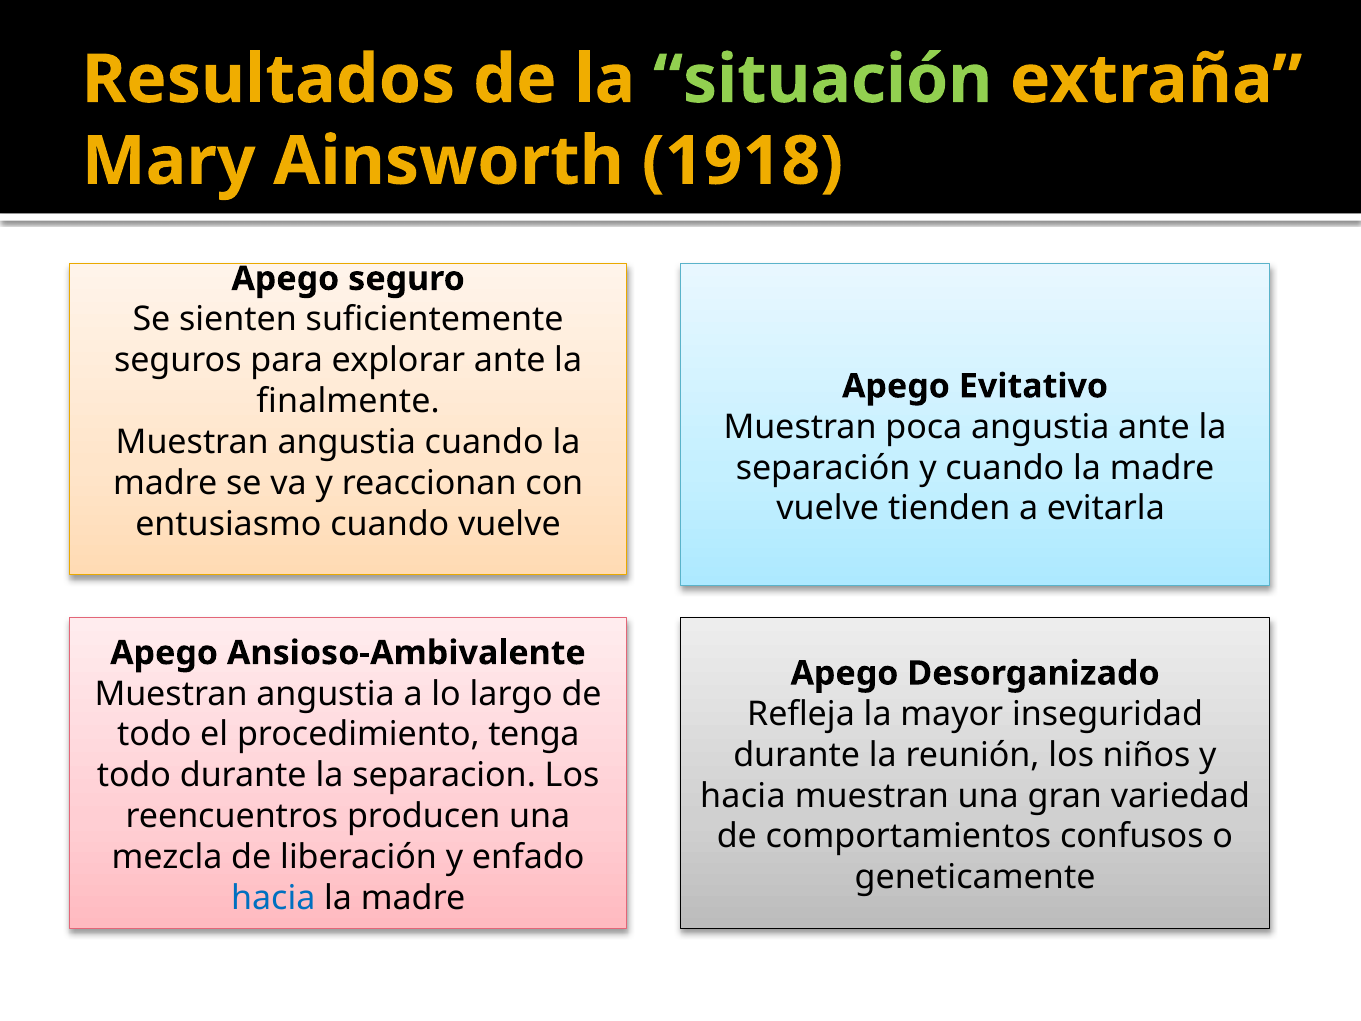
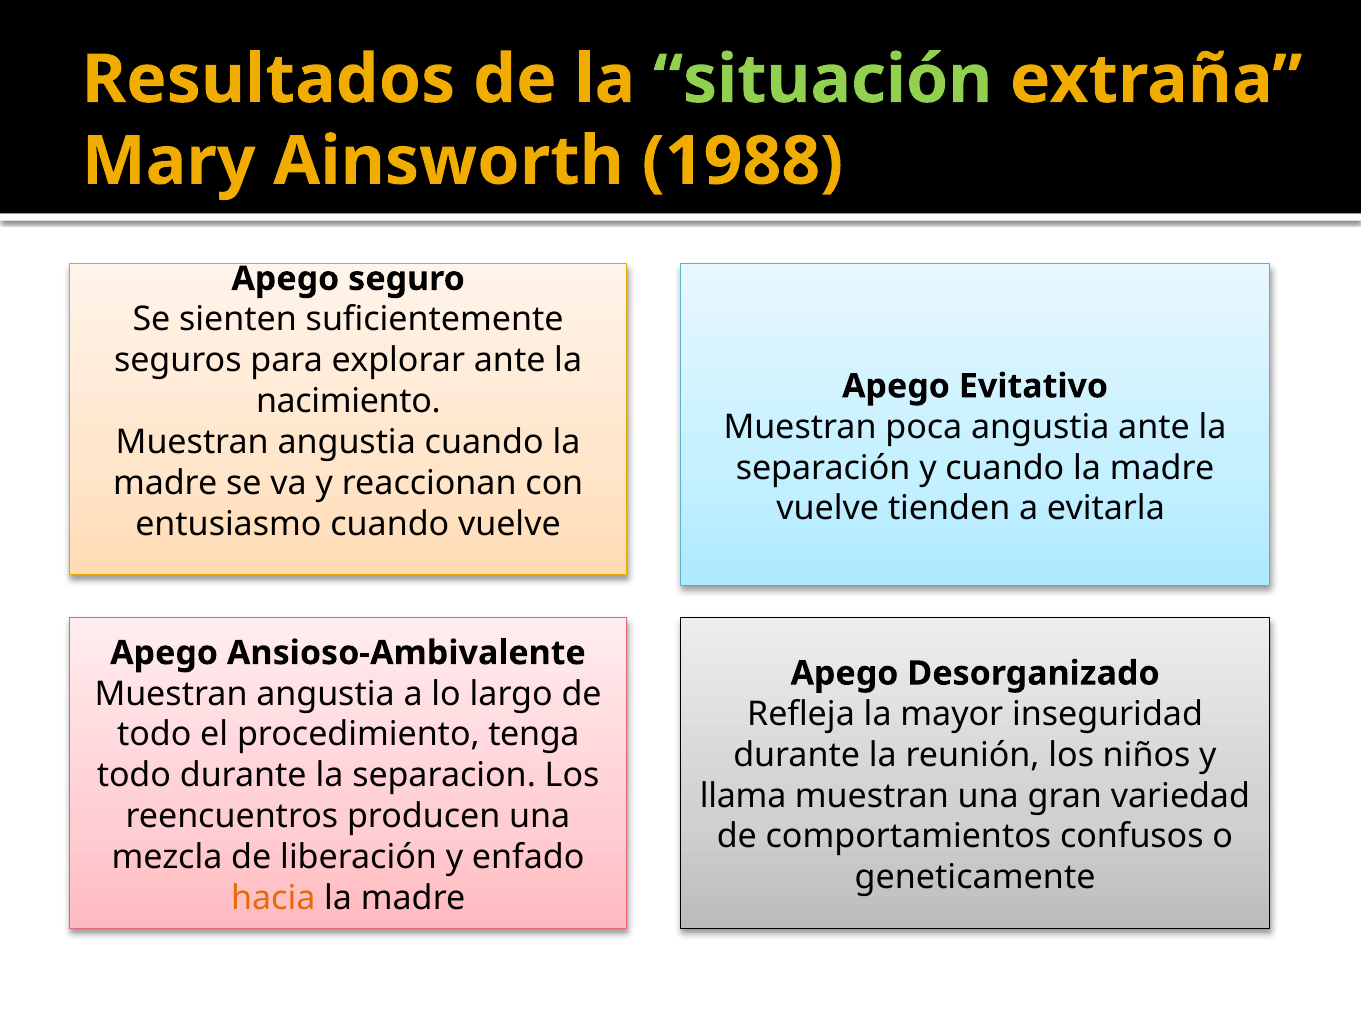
1918: 1918 -> 1988 (742, 161)
finalmente: finalmente -> nacimiento (348, 401)
hacia: hacia -> llama (743, 796)
hacia colour: blue -> orange (273, 898)
